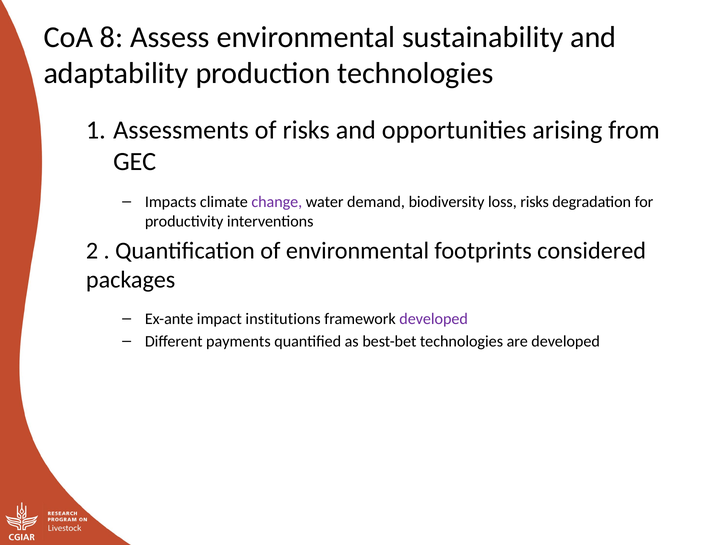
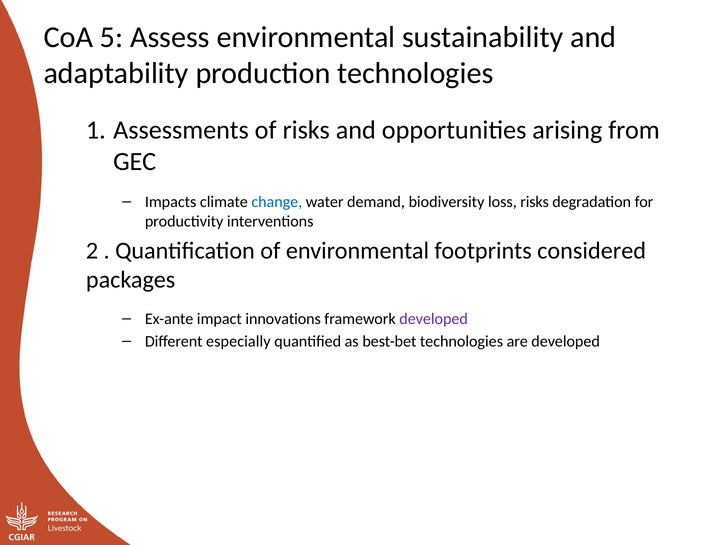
8: 8 -> 5 (112, 37)
change colour: purple -> blue (277, 202)
institutions: institutions -> innovations (283, 319)
payments: payments -> especially (238, 341)
